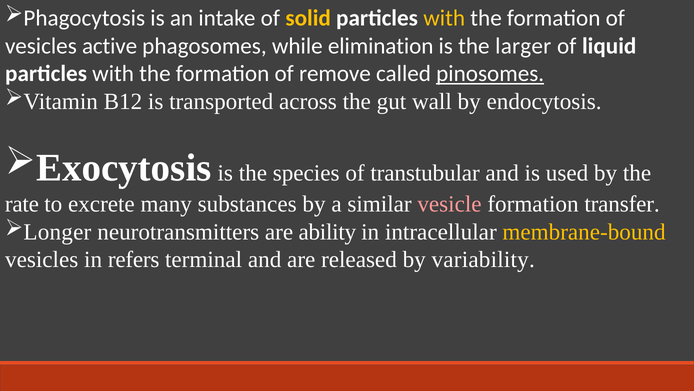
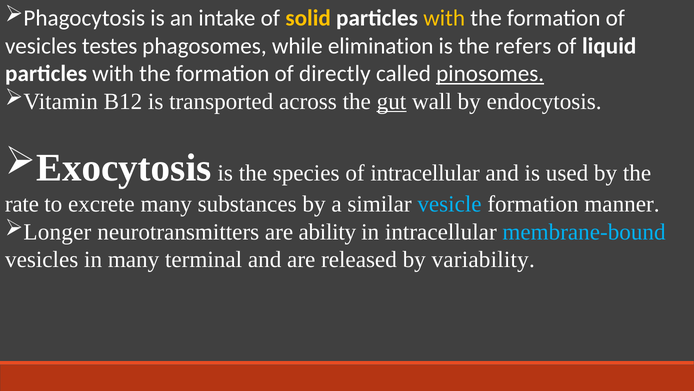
active: active -> testes (110, 46)
larger: larger -> refers (523, 46)
remove: remove -> directly (335, 74)
gut underline: none -> present (391, 101)
of transtubular: transtubular -> intracellular (425, 173)
vesicle colour: pink -> light blue (449, 204)
transfer: transfer -> manner (622, 204)
membrane-bound colour: yellow -> light blue (584, 231)
in refers: refers -> many (134, 259)
